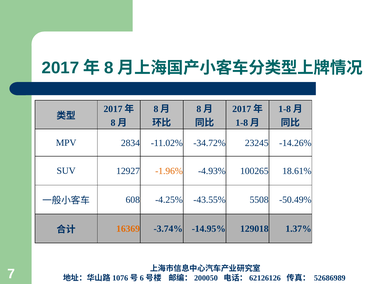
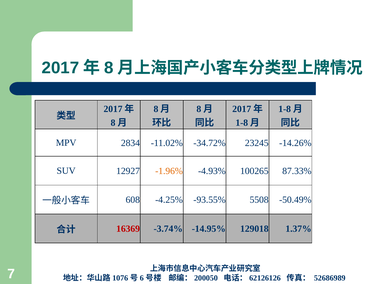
18.61%: 18.61% -> 87.33% (297, 171)
-43.55%: -43.55% -> -93.55% (210, 200)
16369 colour: orange -> red (128, 229)
